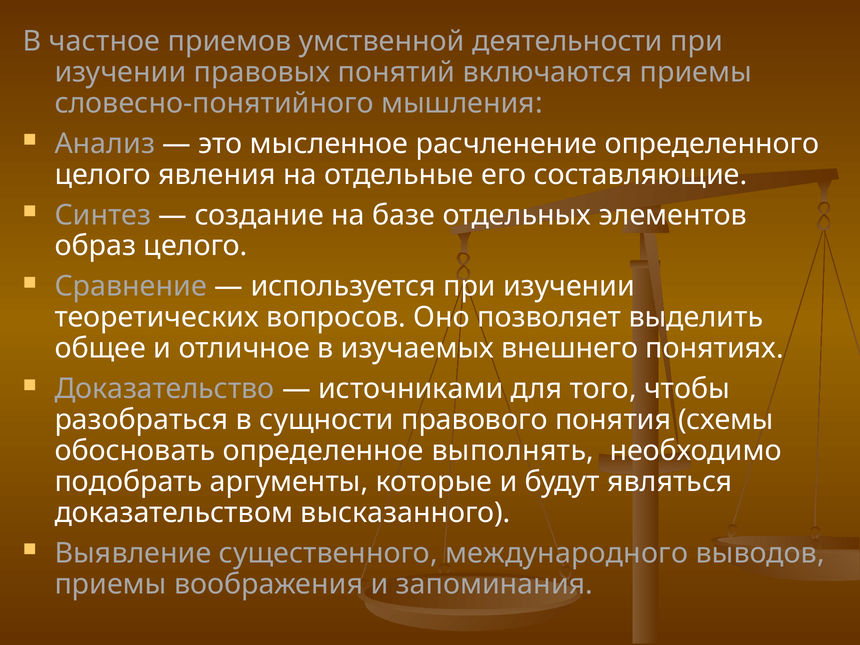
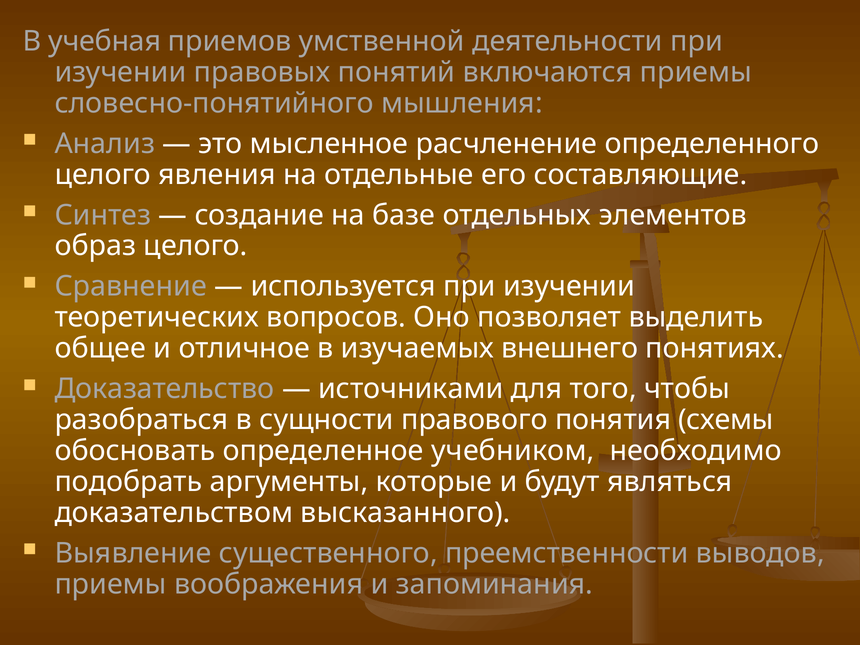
частное: частное -> учебная (105, 41)
выполнять: выполнять -> учебником (513, 451)
международного: международного -> преемственности (567, 553)
